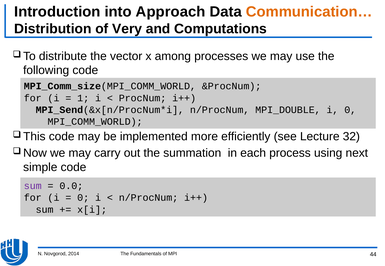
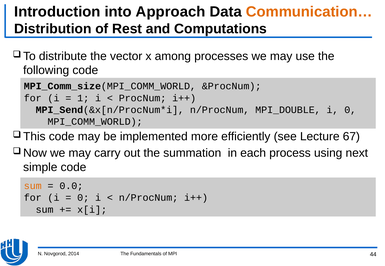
Very: Very -> Rest (127, 29)
32: 32 -> 67 (351, 137)
sum colour: purple -> orange (33, 186)
